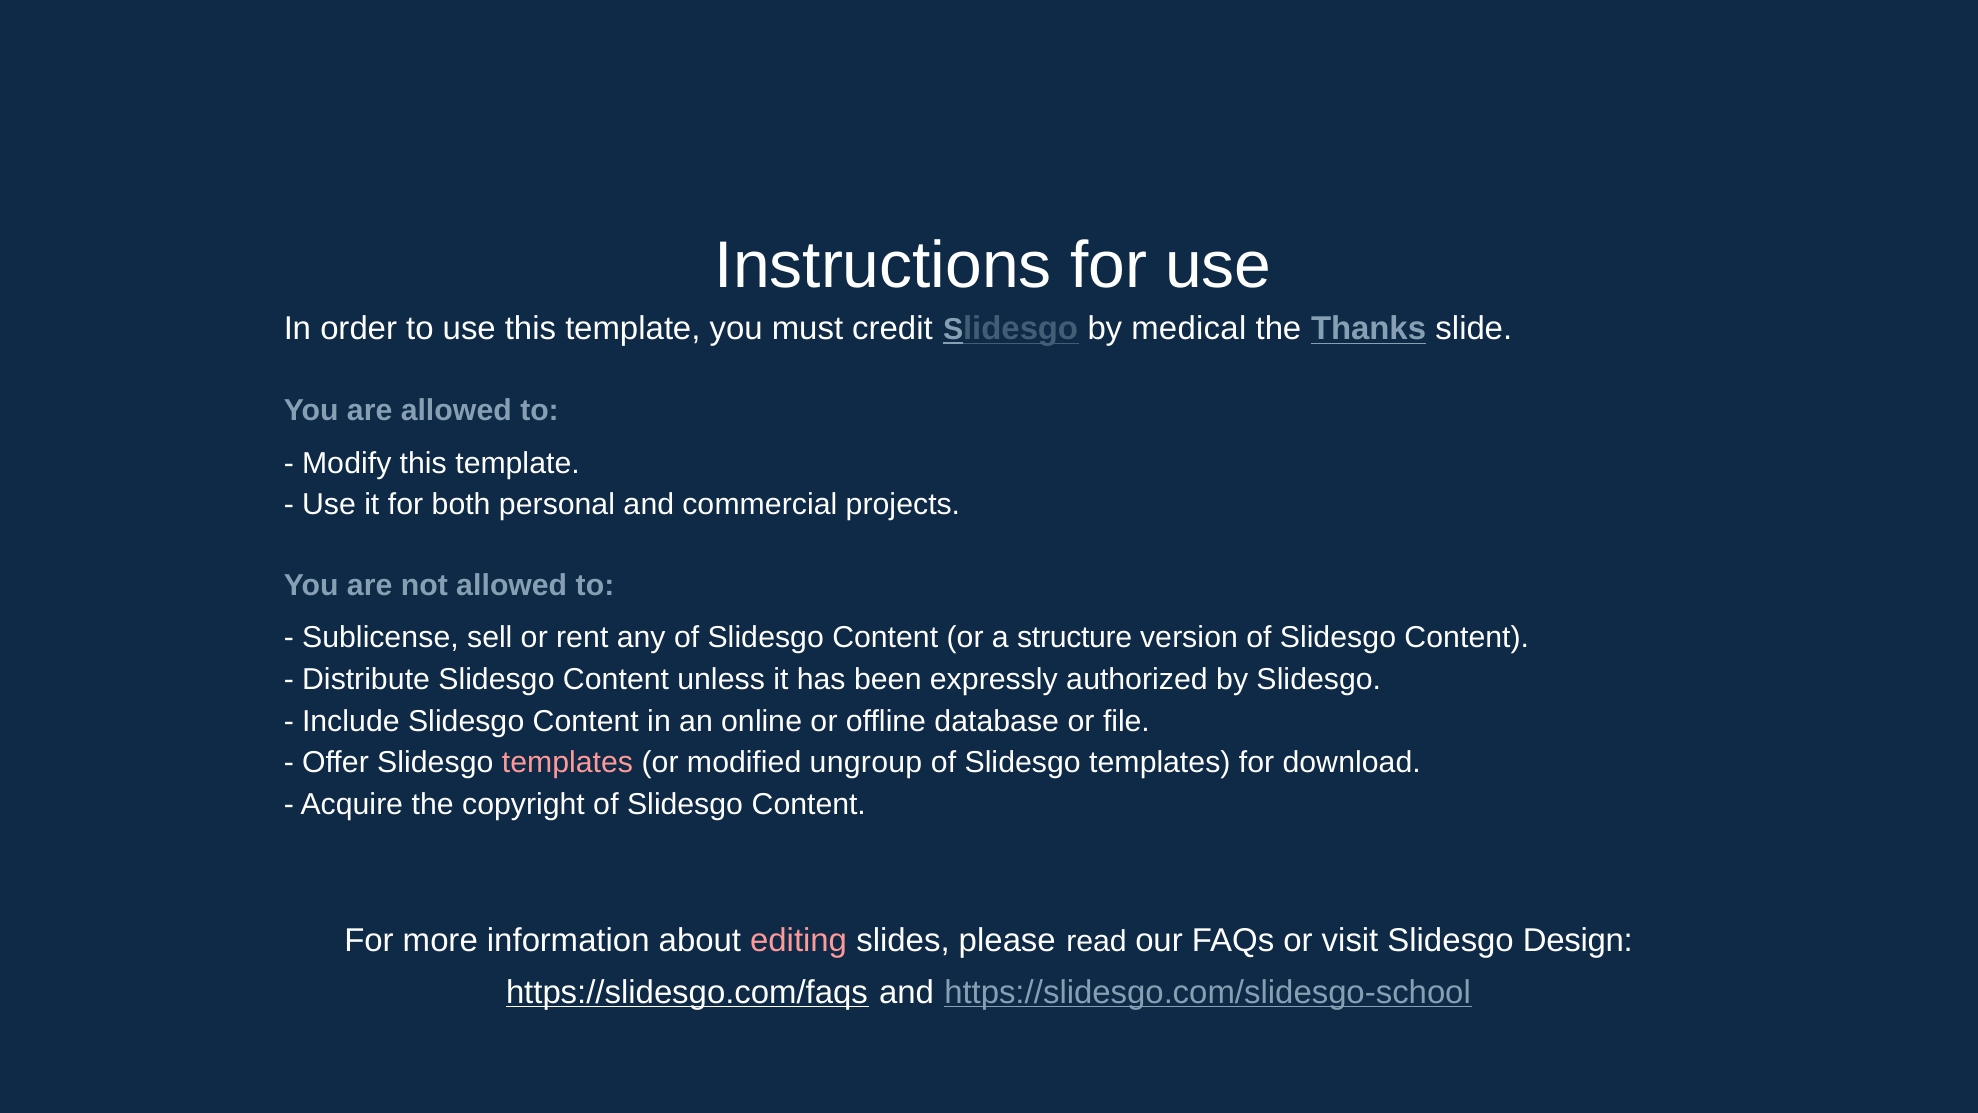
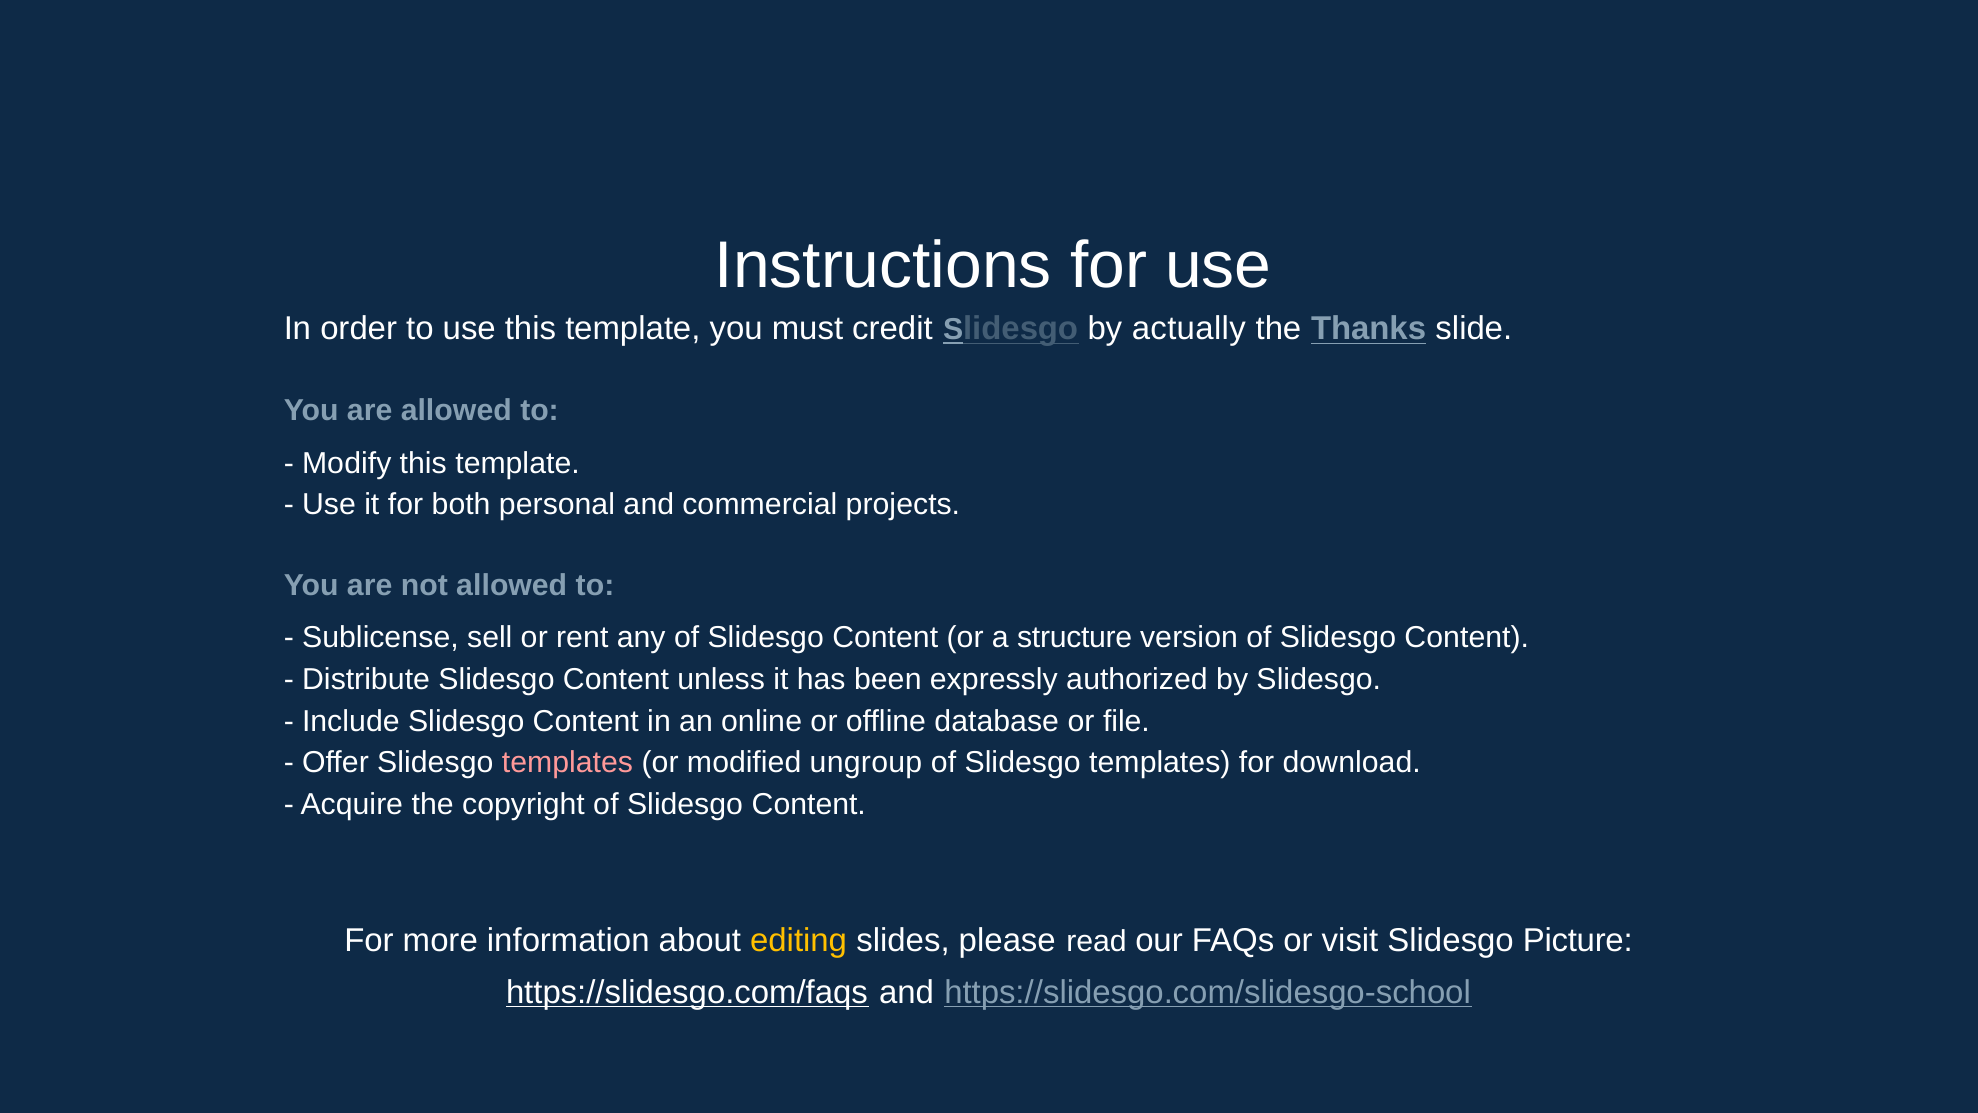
medical: medical -> actually (1189, 329)
editing colour: pink -> yellow (799, 940)
Design: Design -> Picture (1578, 940)
